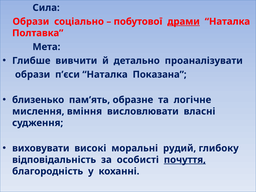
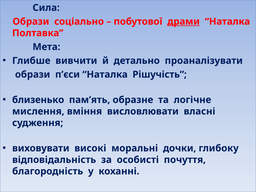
Показана: Показана -> Рішучість (160, 74)
рудий: рудий -> дочки (180, 148)
почуття underline: present -> none (185, 160)
